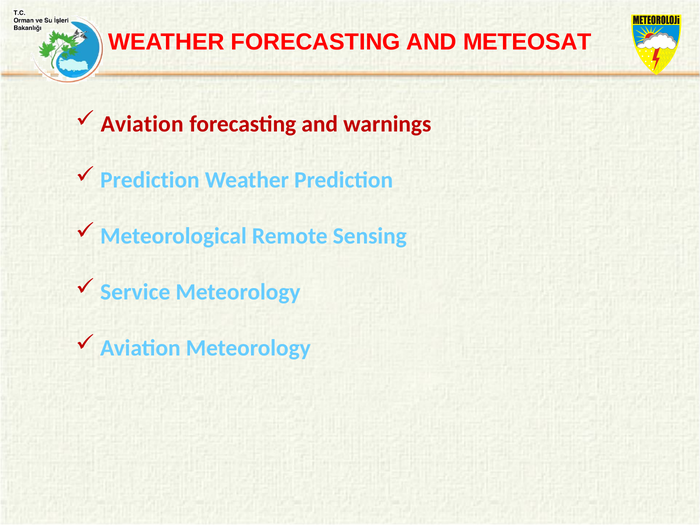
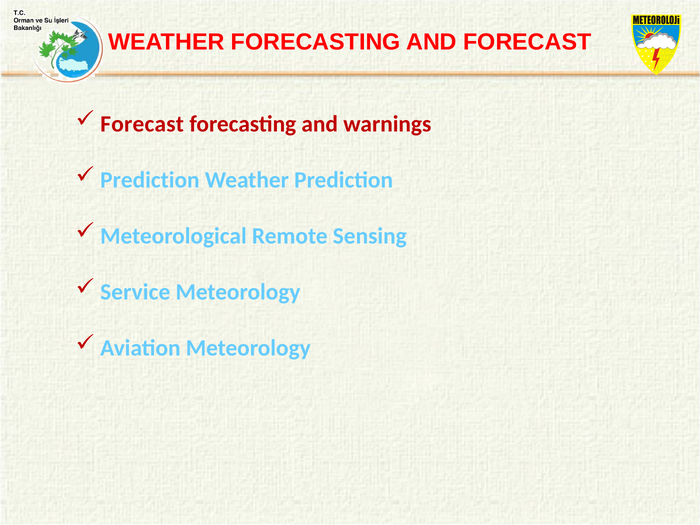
AND METEOSAT: METEOSAT -> FORECAST (527, 42)
Aviation: Aviation -> Forecast (142, 124)
